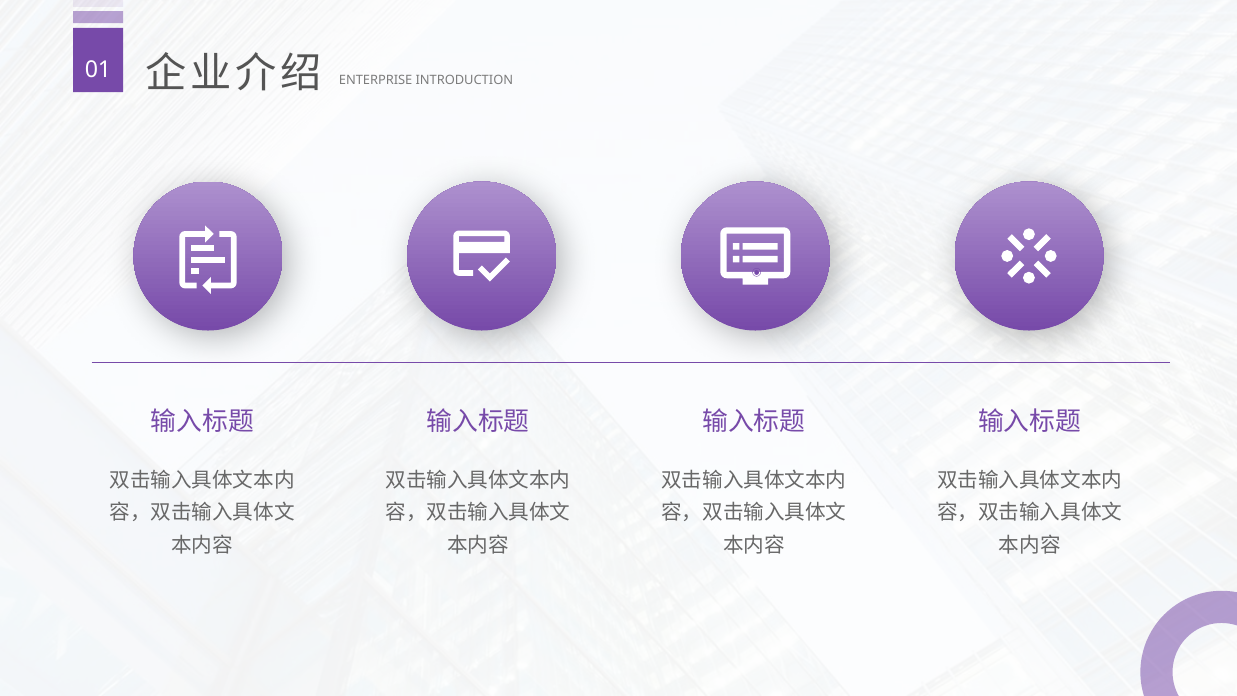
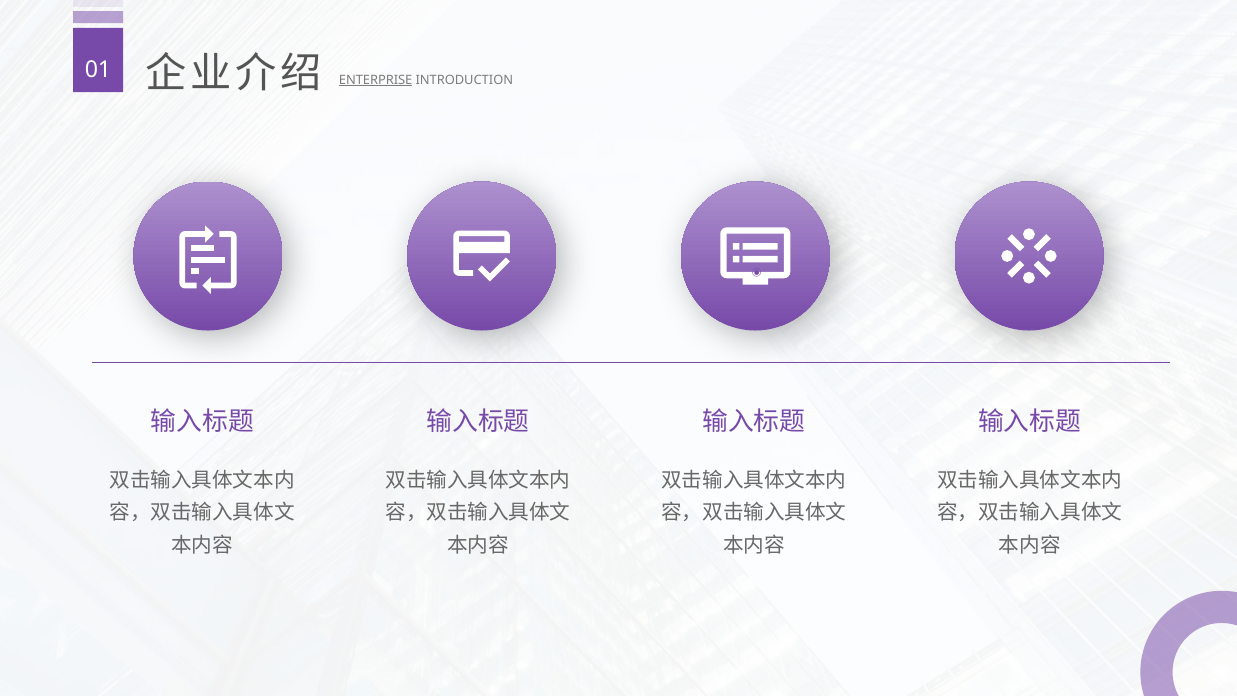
ENTERPRISE underline: none -> present (376, 80)
